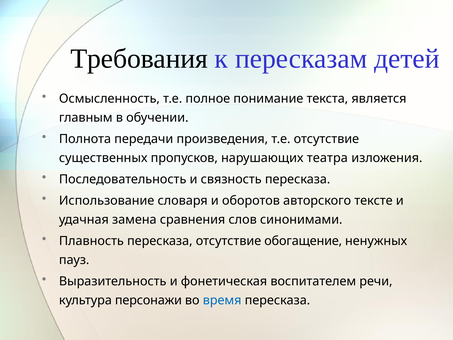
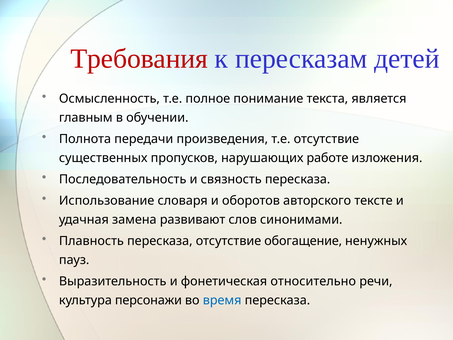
Требования colour: black -> red (139, 59)
театра: театра -> работе (327, 158)
сравнения: сравнения -> развивают (193, 219)
воспитателем: воспитателем -> относительно (313, 281)
